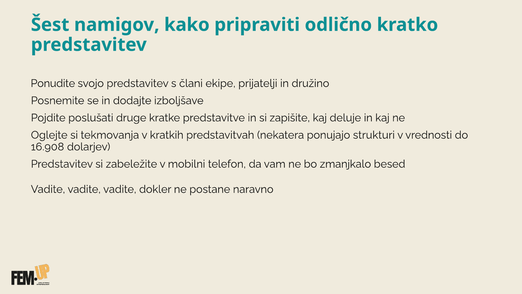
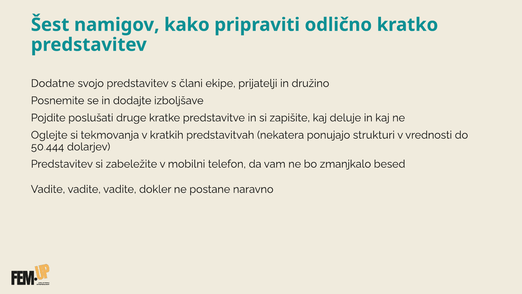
Ponudite: Ponudite -> Dodatne (53, 83)
16.908: 16.908 -> 50.444 (47, 147)
